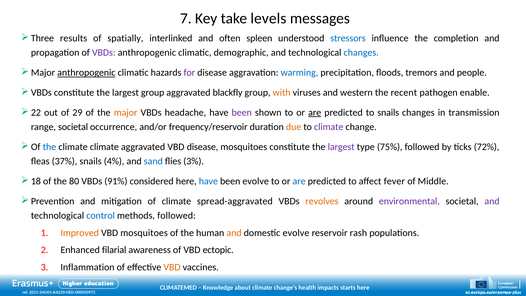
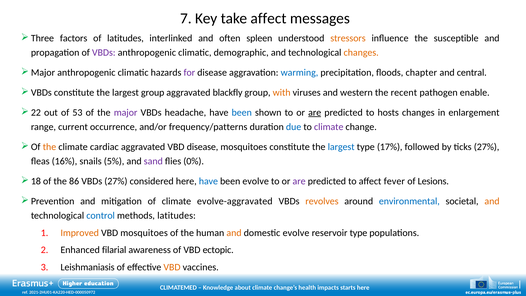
take levels: levels -> affect (268, 18)
results: results -> factors (74, 38)
of spatially: spatially -> latitudes (125, 38)
stressors colour: blue -> orange (348, 38)
completion: completion -> susceptible (456, 38)
changes colour: blue -> orange (361, 53)
anthropogenic underline: present -> none (86, 73)
tremors: tremors -> chapter (421, 73)
people: people -> central (472, 73)
29: 29 -> 53 (77, 112)
major colour: orange -> purple (126, 112)
been colour: purple -> blue (242, 112)
to snails: snails -> hosts (388, 112)
transmission: transmission -> enlargement (474, 112)
range societal: societal -> current (73, 127)
frequency/reservoir: frequency/reservoir -> frequency/patterns (208, 127)
due colour: orange -> blue (294, 127)
the colour: blue -> orange (49, 147)
climate climate: climate -> cardiac (104, 147)
largest colour: purple -> blue (341, 147)
75%: 75% -> 17% (390, 147)
ticks 72%: 72% -> 27% (487, 147)
37%: 37% -> 16% (65, 161)
4%: 4% -> 5% (114, 161)
sand colour: blue -> purple (153, 161)
3%: 3% -> 0% (194, 161)
80: 80 -> 86 (74, 181)
VBDs 91%: 91% -> 27% (116, 181)
are colour: blue -> purple (299, 181)
Middle: Middle -> Lesions (433, 181)
spread-aggravated: spread-aggravated -> evolve-aggravated (235, 201)
environmental colour: purple -> blue (409, 201)
and colour: purple -> orange (492, 201)
methods followed: followed -> latitudes (177, 216)
reservoir rash: rash -> type (358, 233)
Inflammation: Inflammation -> Leishmaniasis (88, 267)
